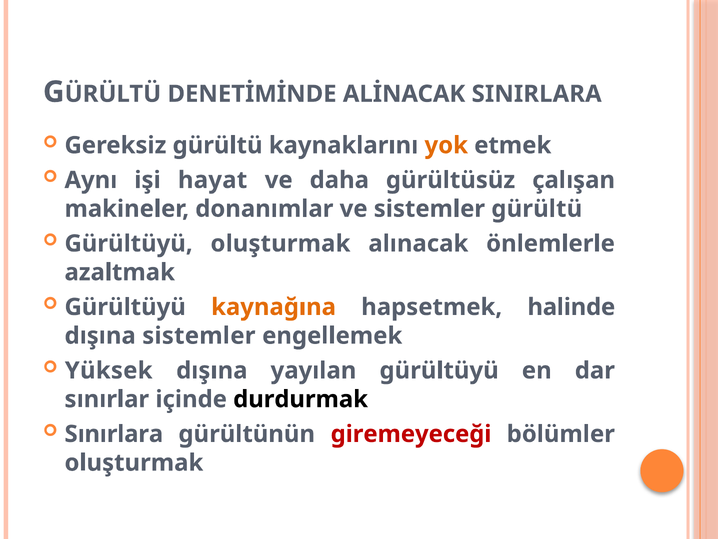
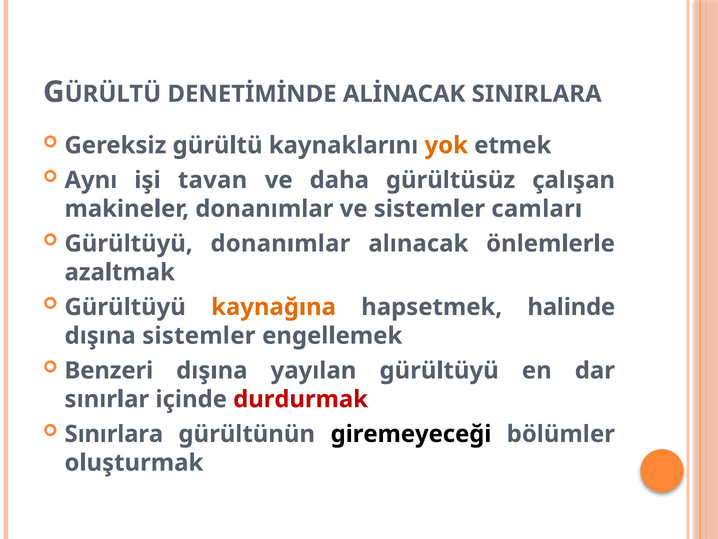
hayat: hayat -> tavan (213, 180)
sistemler gürültü: gürültü -> camları (537, 209)
Gürültüyü oluşturmak: oluşturmak -> donanımlar (280, 243)
Yüksek: Yüksek -> Benzeri (109, 370)
durdurmak colour: black -> red (301, 399)
giremeyeceği colour: red -> black (411, 434)
